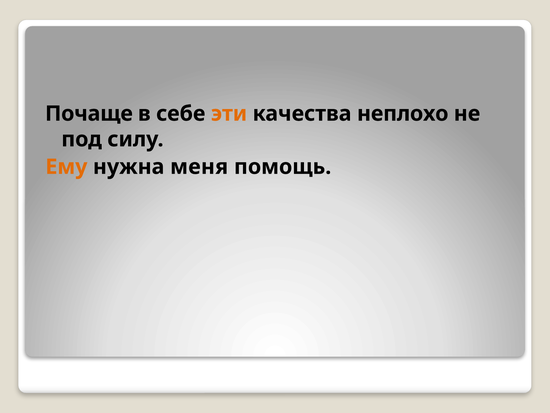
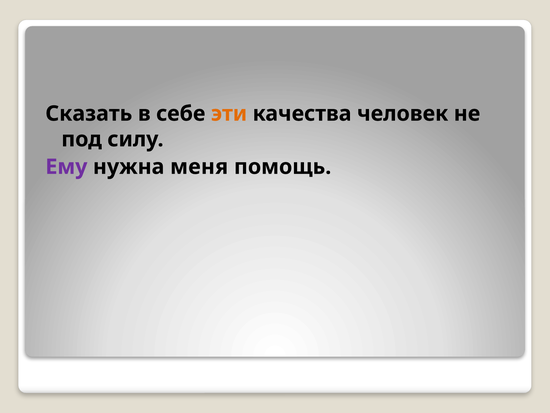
Почаще: Почаще -> Сказать (89, 114)
неплохо: неплохо -> человек (403, 114)
Ему colour: orange -> purple (66, 167)
